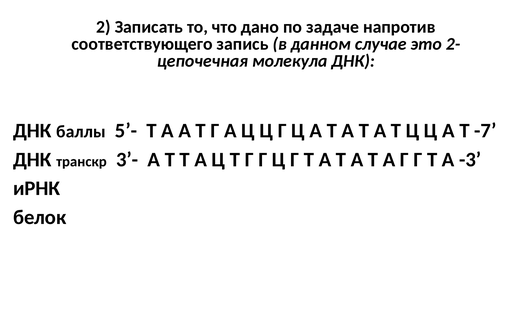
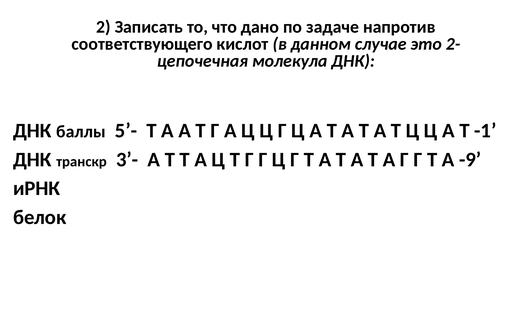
запись: запись -> кислот (243, 44)
-7: -7 -> -1 (485, 131)
-3: -3 -> -9 (470, 160)
